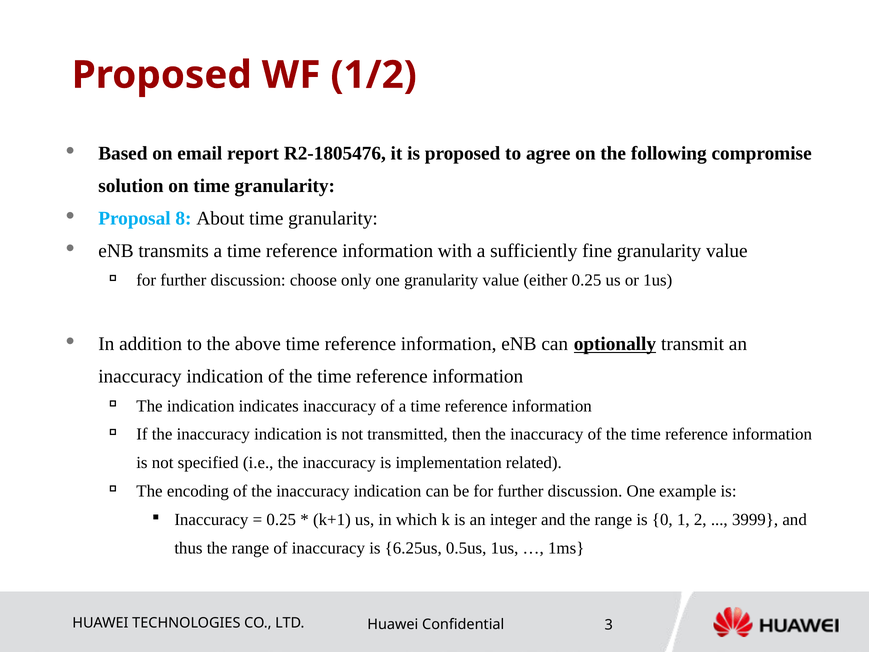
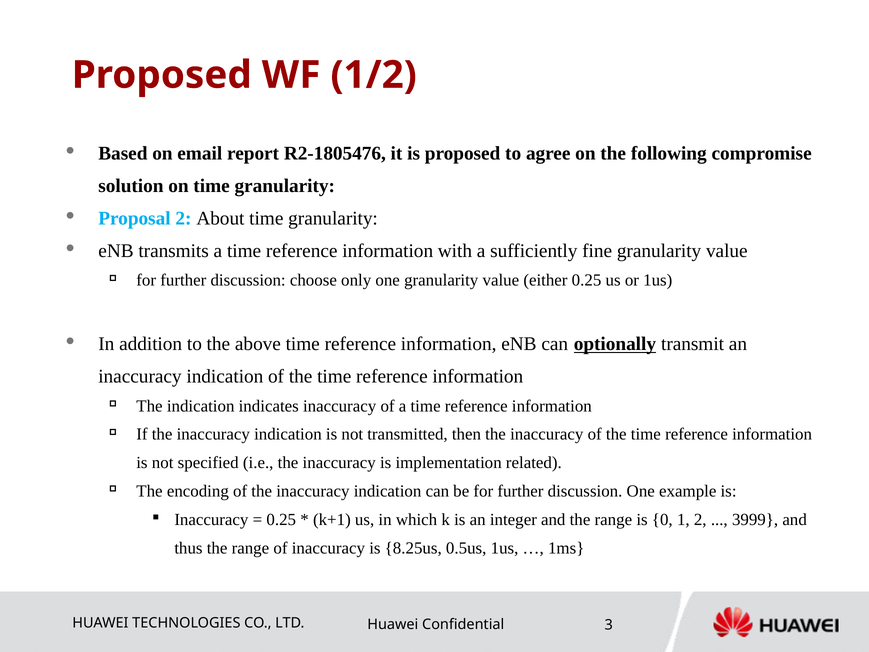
Proposal 8: 8 -> 2 (183, 218)
6.25us: 6.25us -> 8.25us (413, 548)
